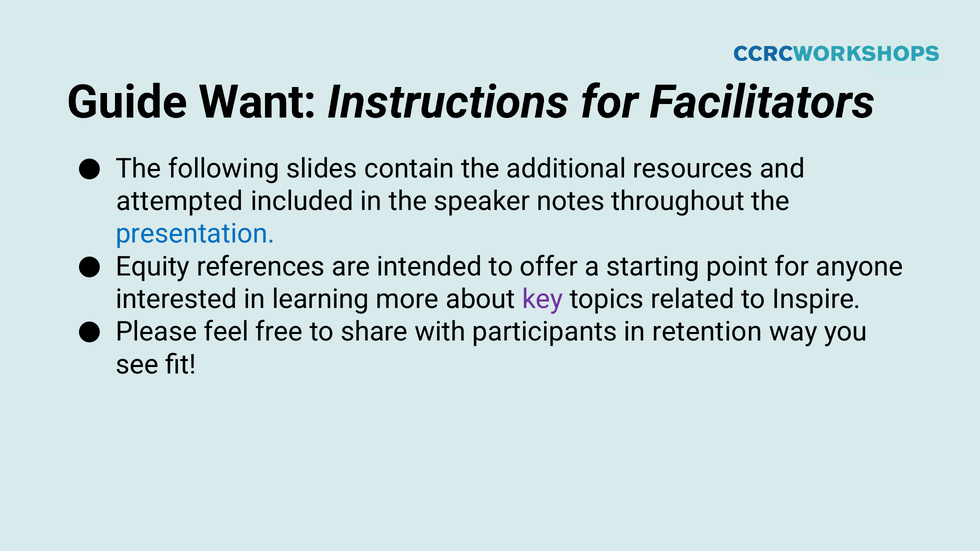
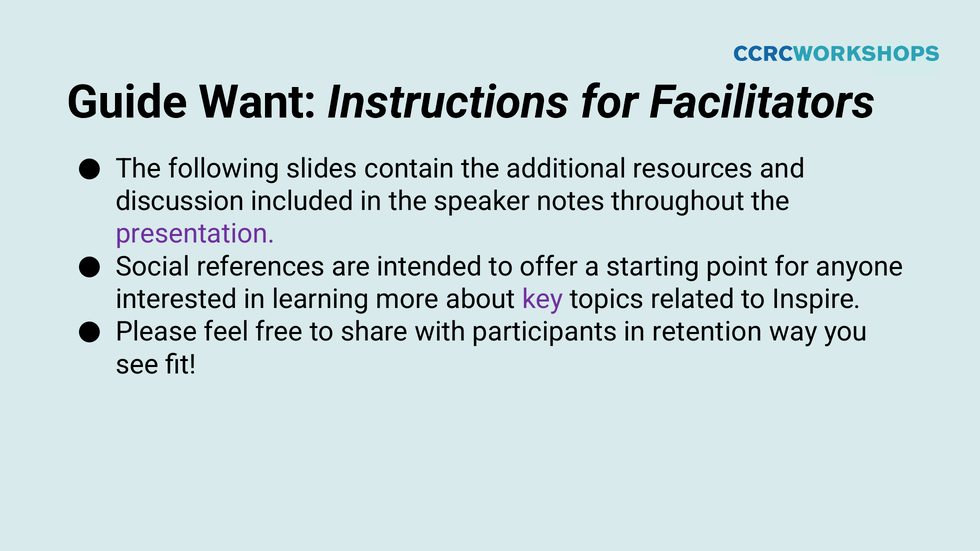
attempted: attempted -> discussion (180, 201)
presentation colour: blue -> purple (195, 234)
Equity: Equity -> Social (153, 267)
